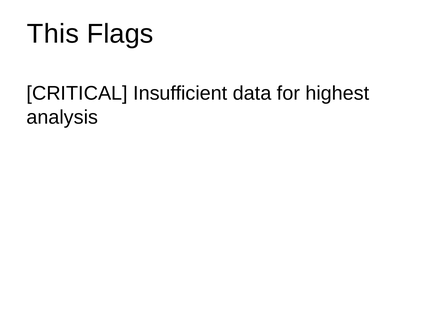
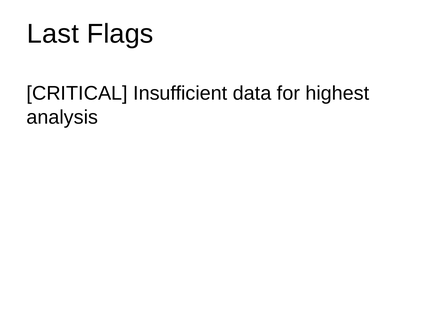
This: This -> Last (53, 34)
